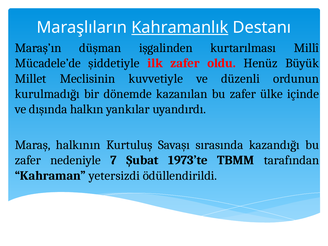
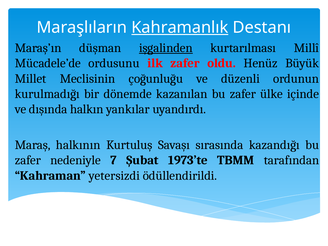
işgalinden underline: none -> present (166, 48)
şiddetiyle: şiddetiyle -> ordusunu (114, 63)
kuvvetiyle: kuvvetiyle -> çoğunluğu (156, 79)
